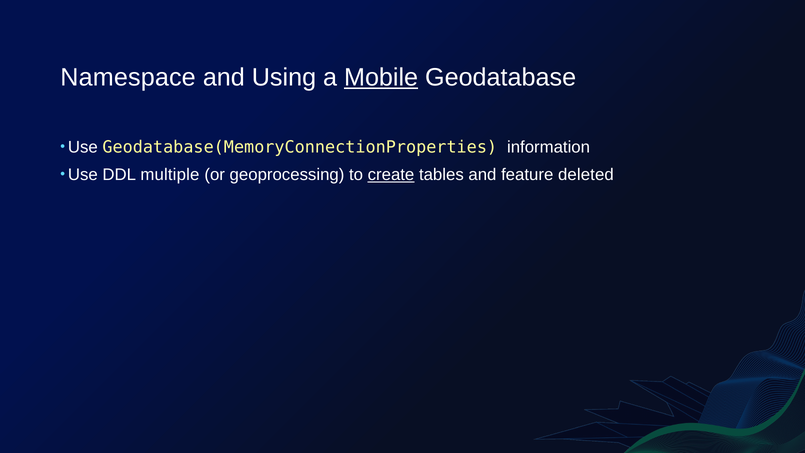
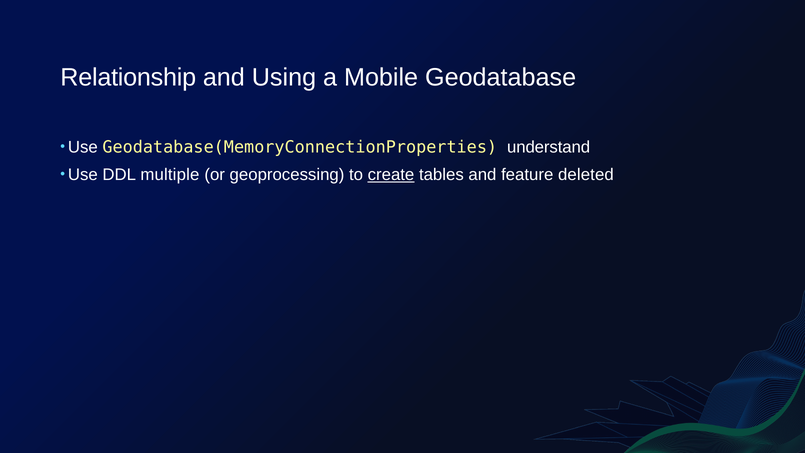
Namespace: Namespace -> Relationship (128, 77)
Mobile underline: present -> none (381, 77)
information: information -> understand (549, 147)
